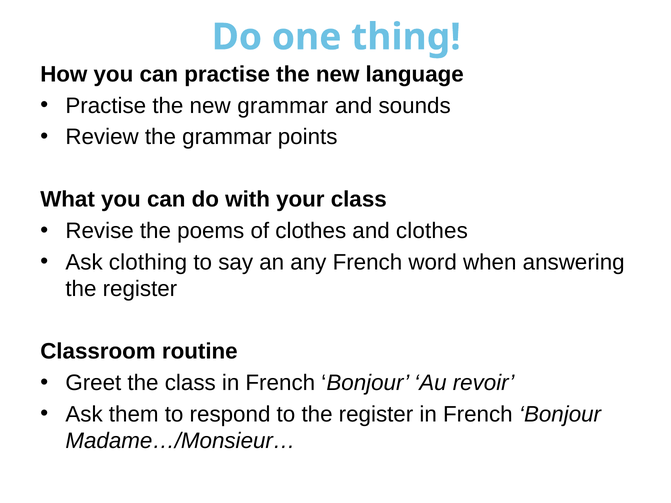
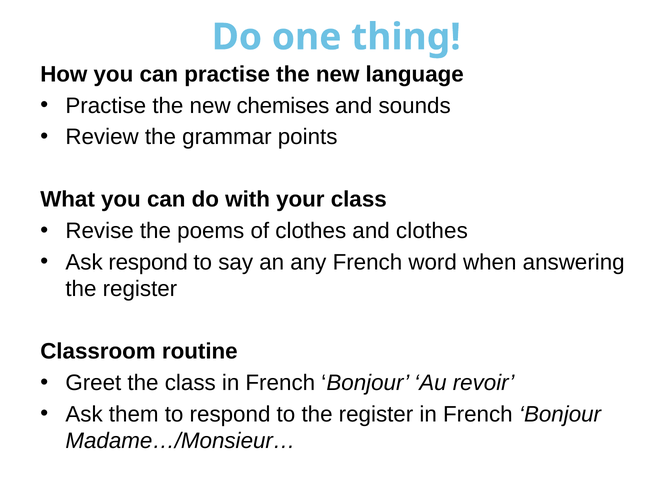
new grammar: grammar -> chemises (283, 106)
Ask clothing: clothing -> respond (148, 262)
